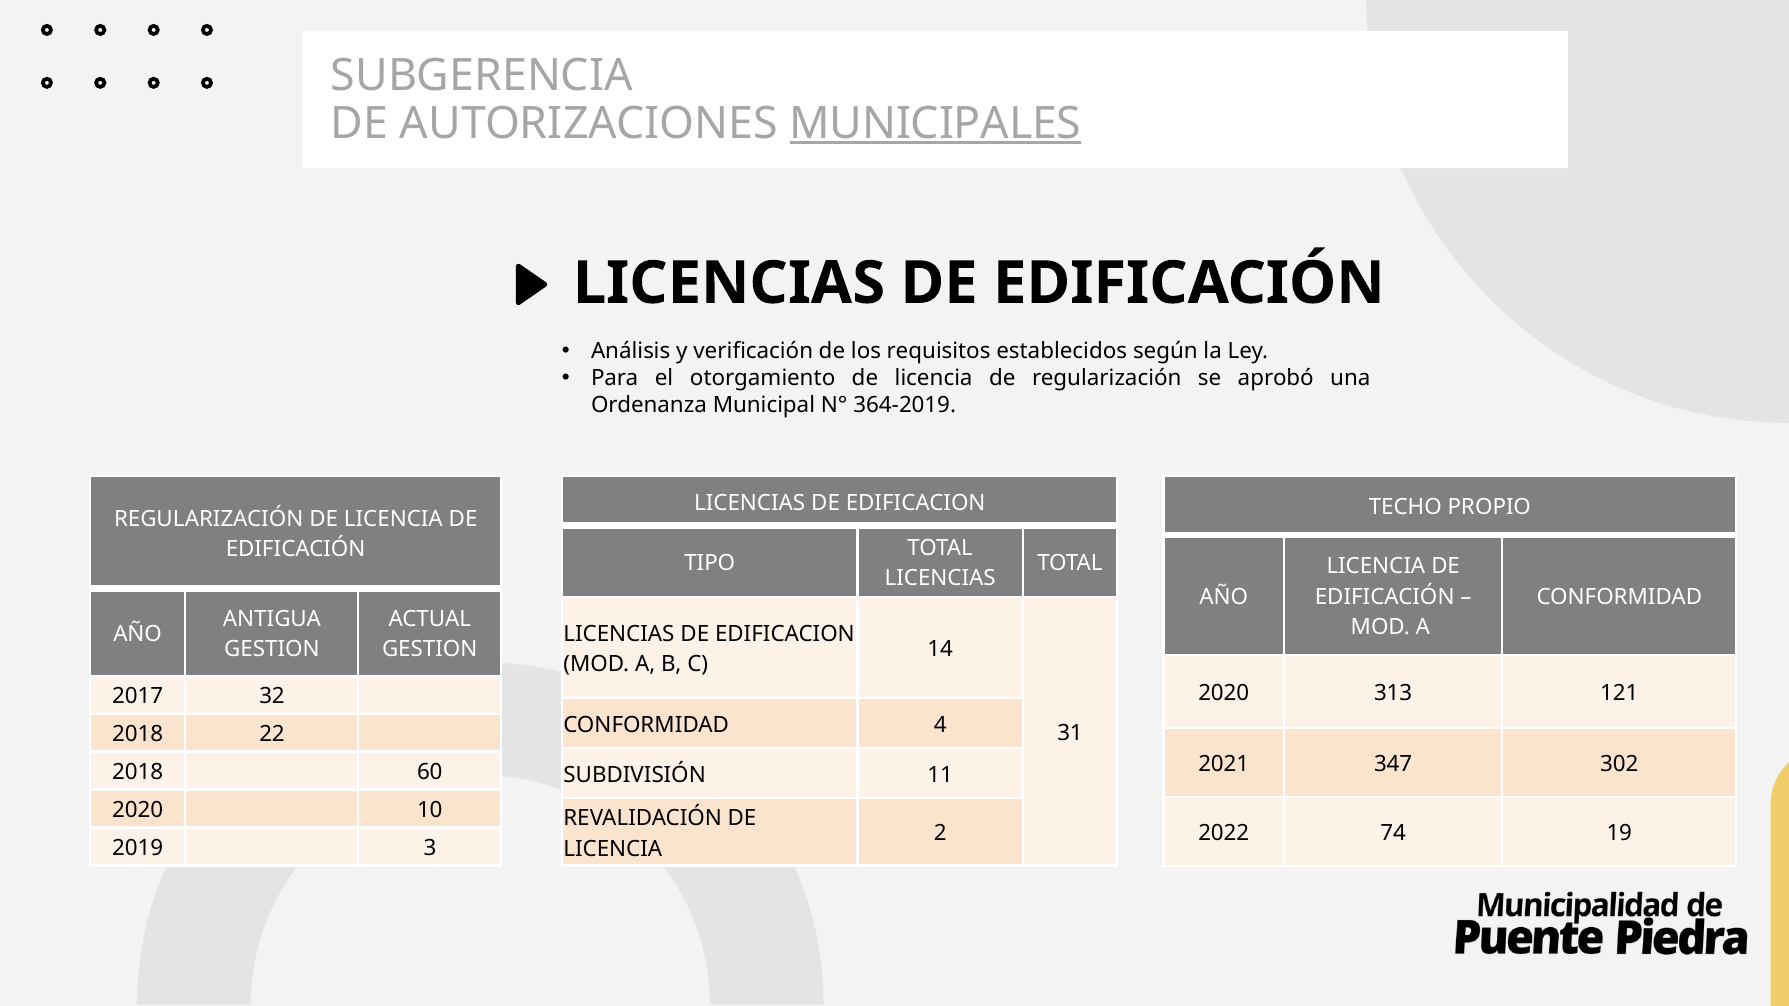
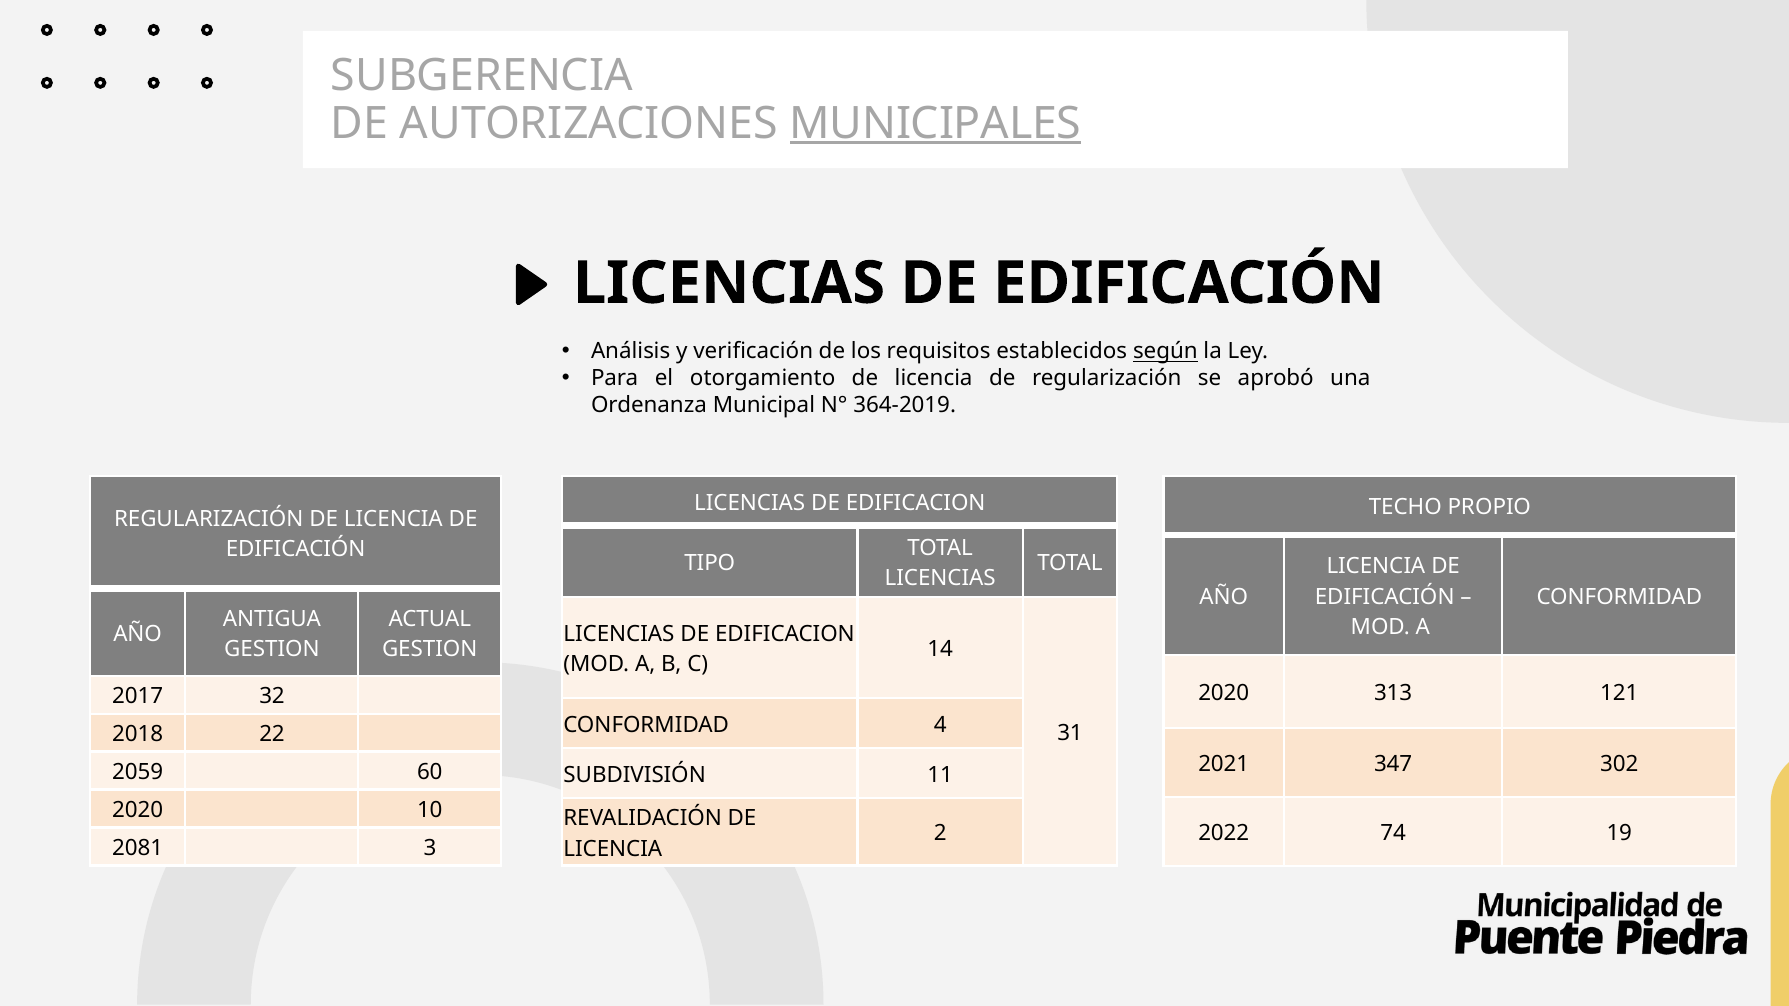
según underline: none -> present (1165, 352)
2018: 2018 -> 2059 (138, 773)
2019: 2019 -> 2081 (138, 849)
